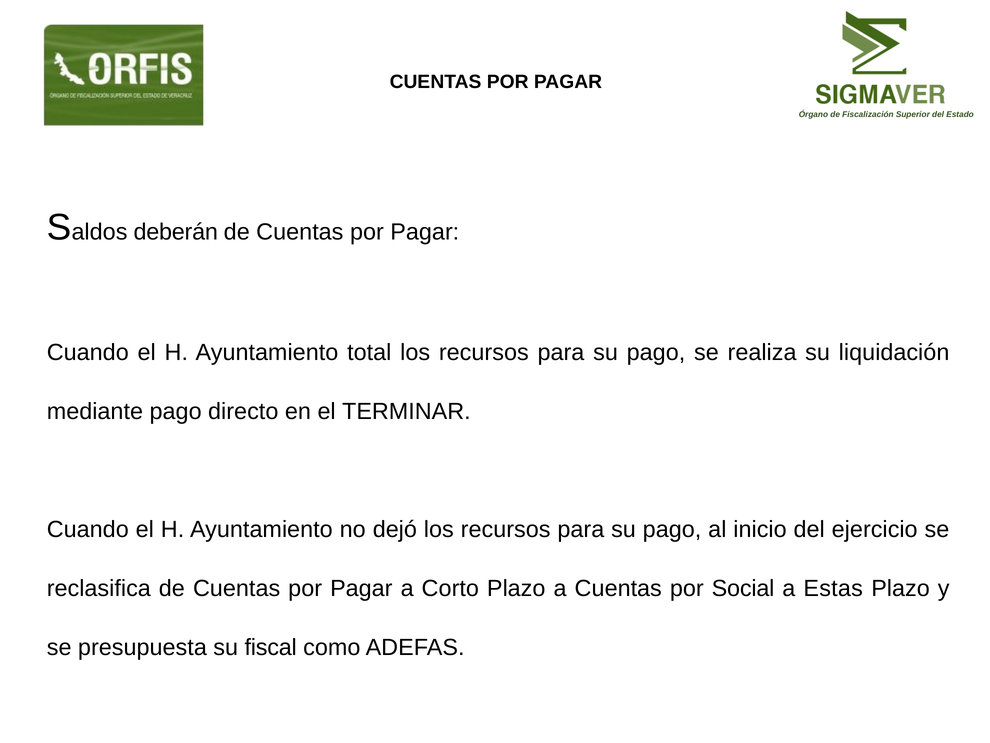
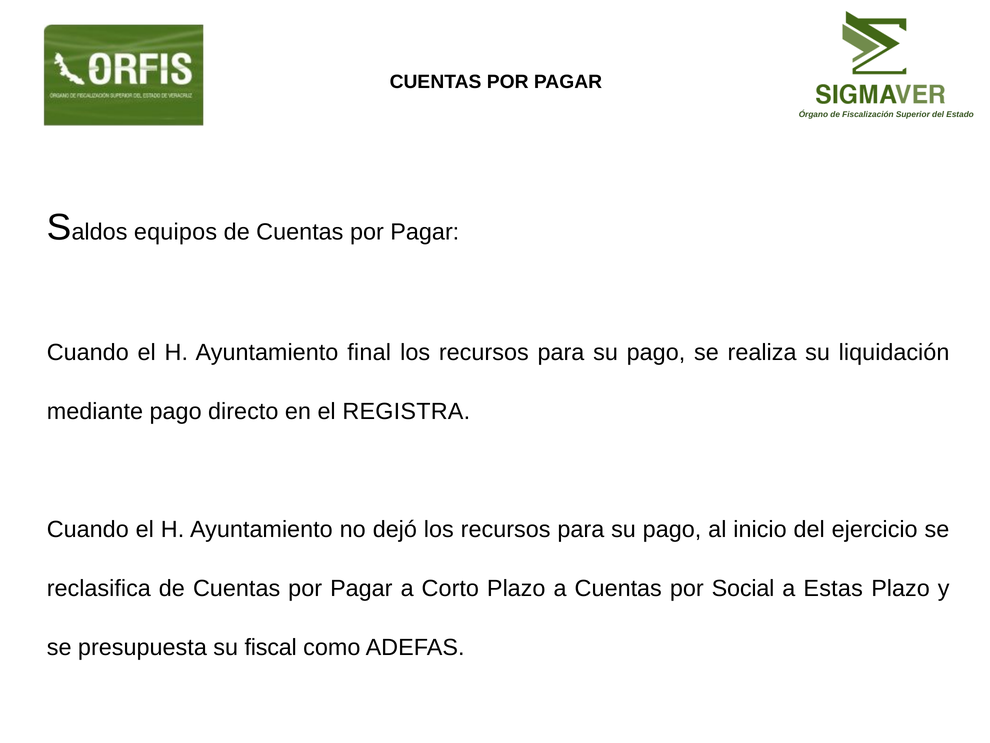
deberán: deberán -> equipos (176, 232)
total: total -> final (369, 352)
TERMINAR: TERMINAR -> REGISTRA (406, 411)
